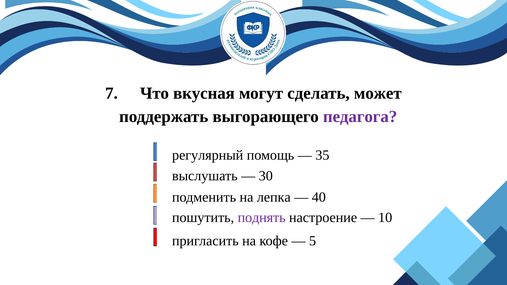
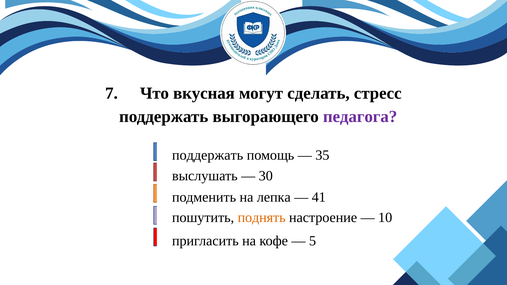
может: может -> стресс (378, 93)
регулярный: регулярный -> поддержать (208, 155)
40: 40 -> 41 (319, 197)
поднять colour: purple -> orange (262, 218)
